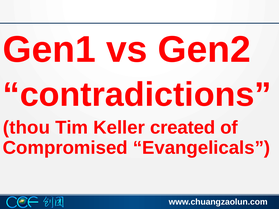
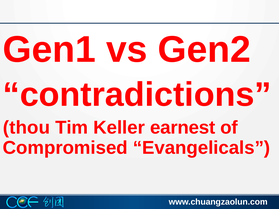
created: created -> earnest (183, 128)
